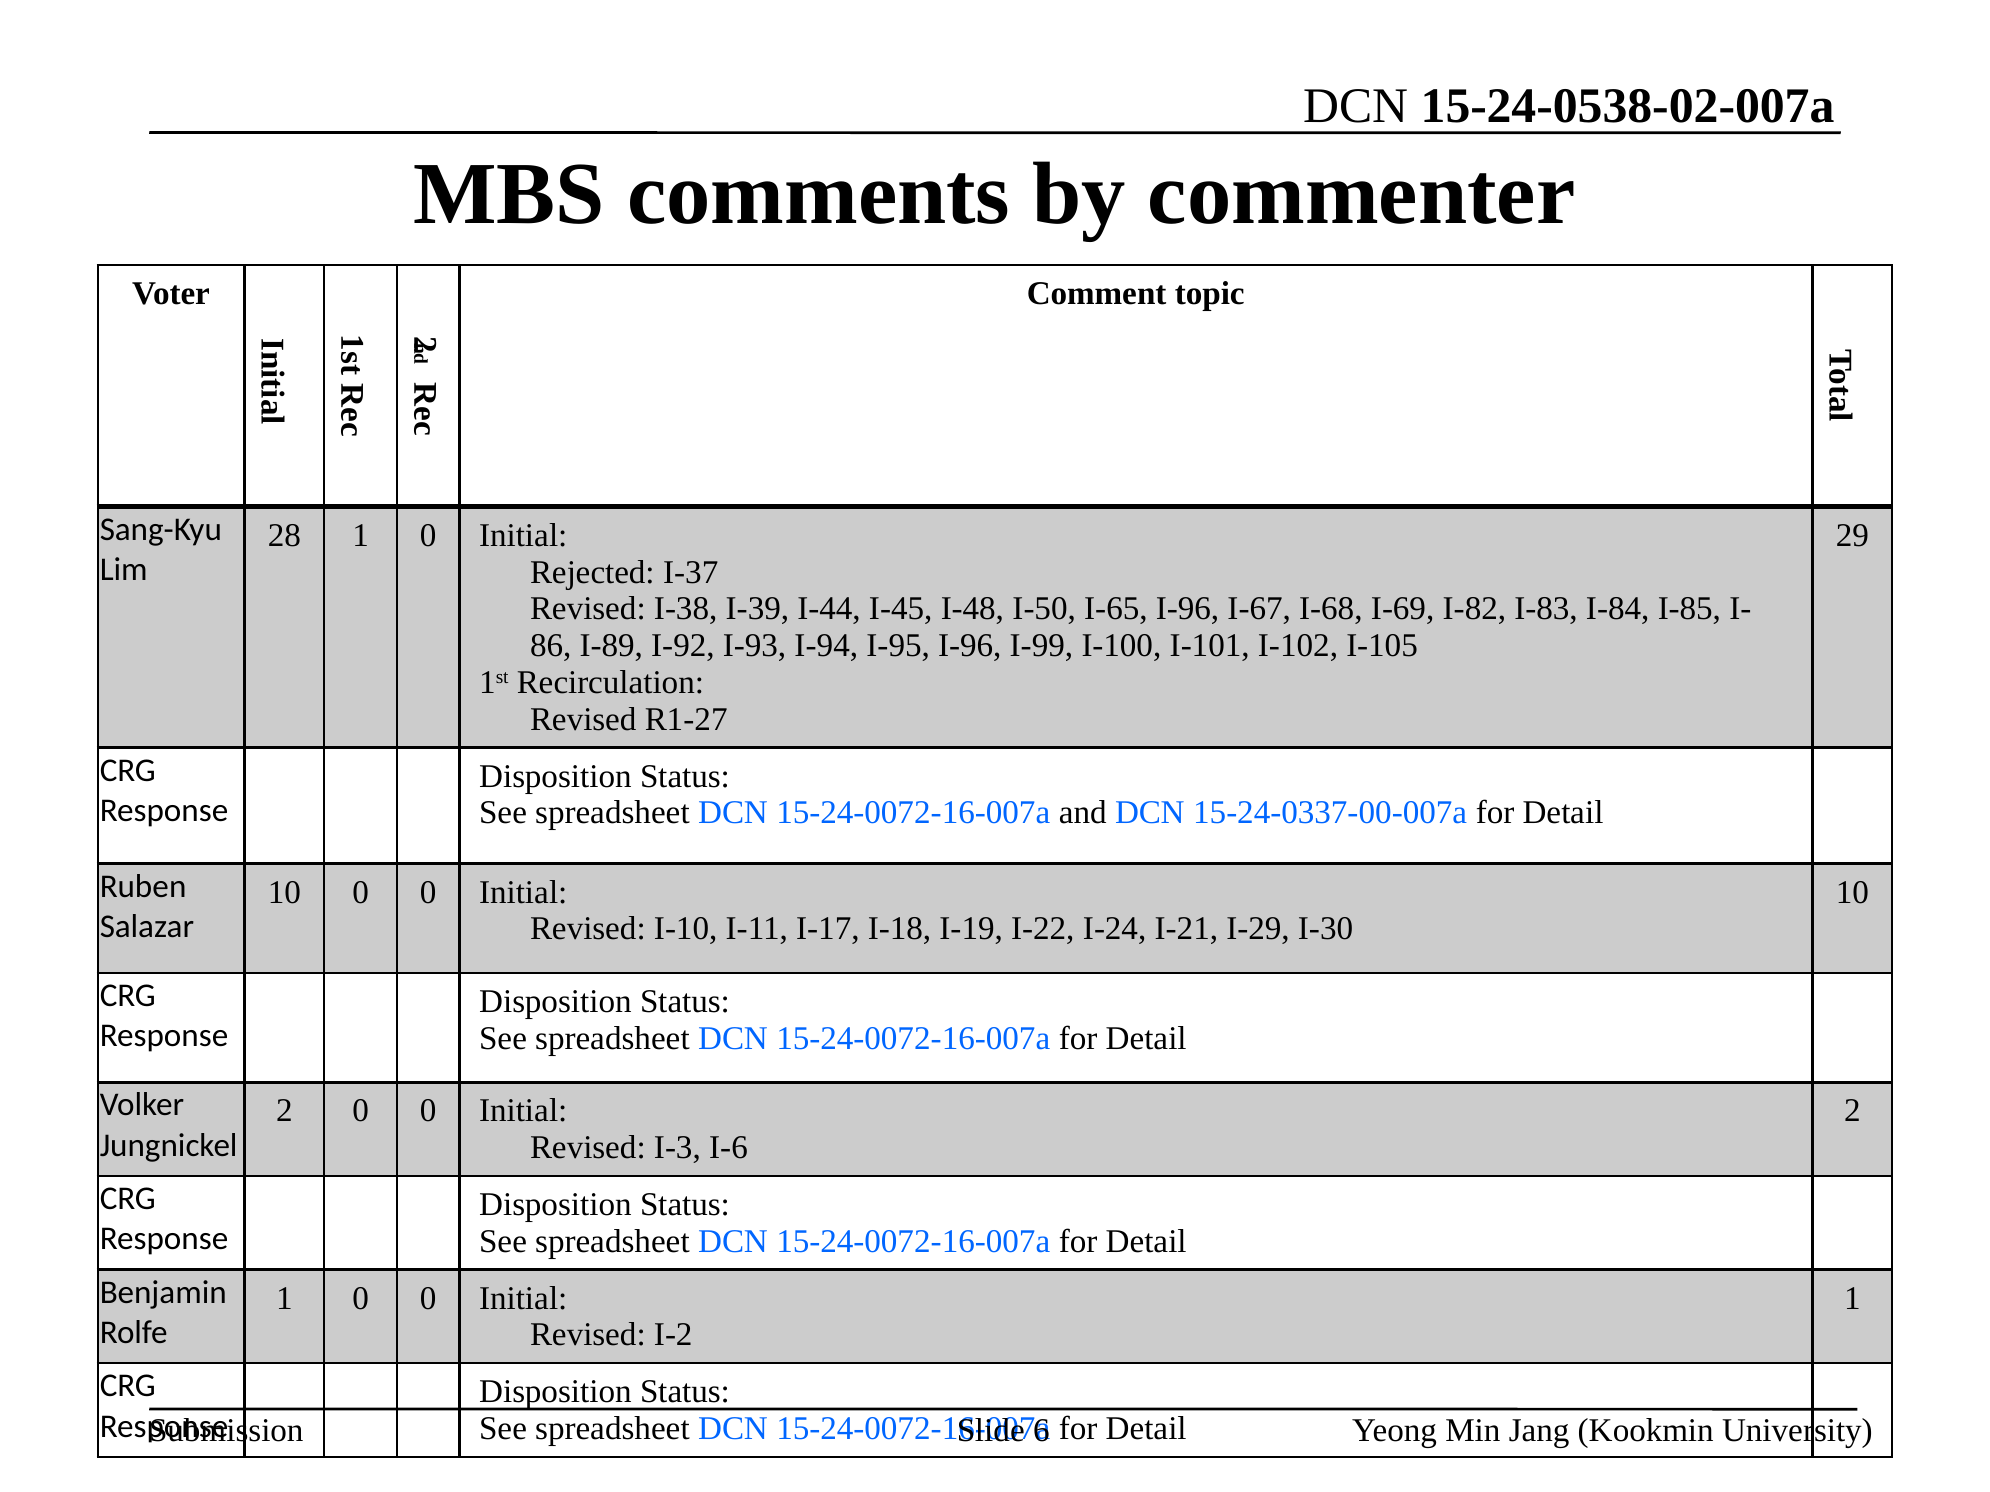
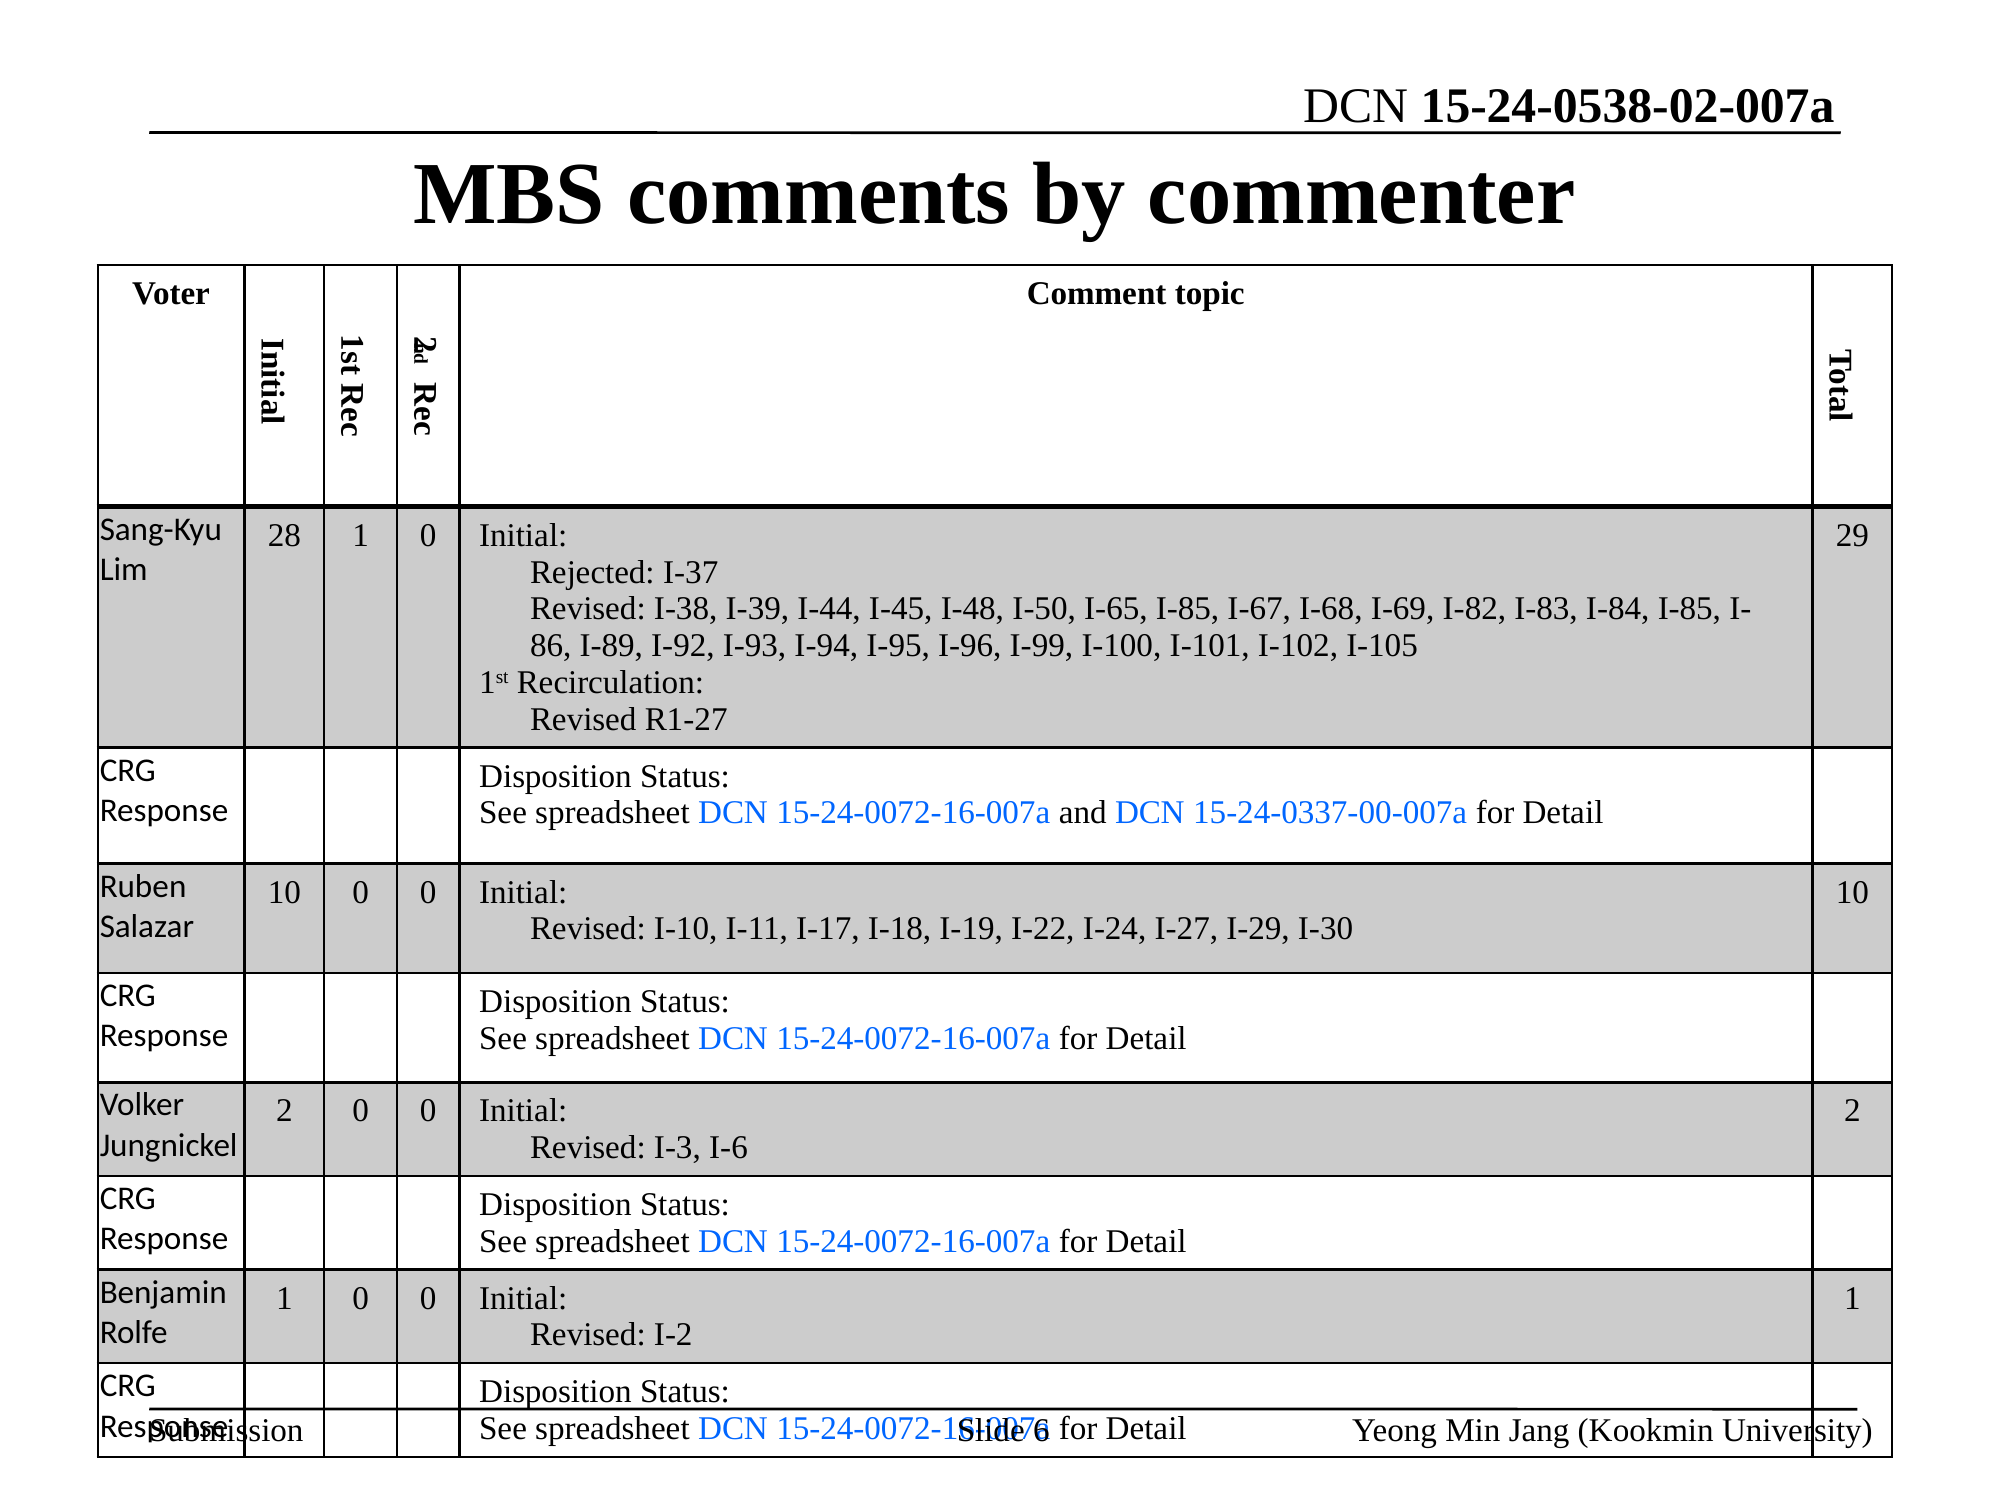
I-65 I-96: I-96 -> I-85 (1188, 609)
I-21: I-21 -> I-27 (1186, 929)
